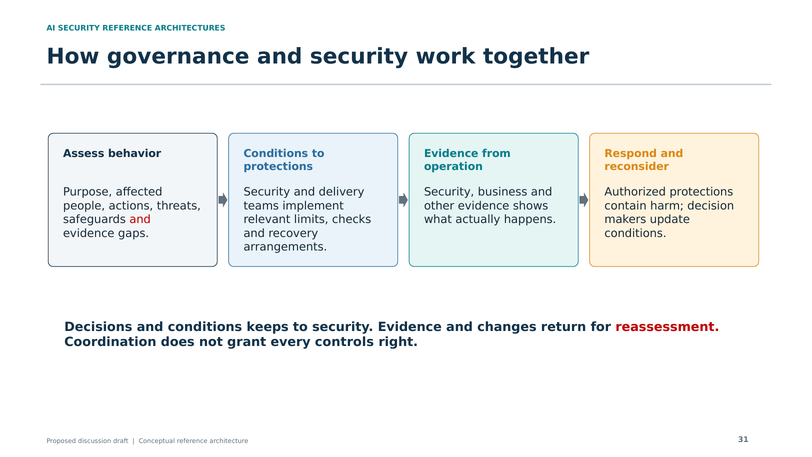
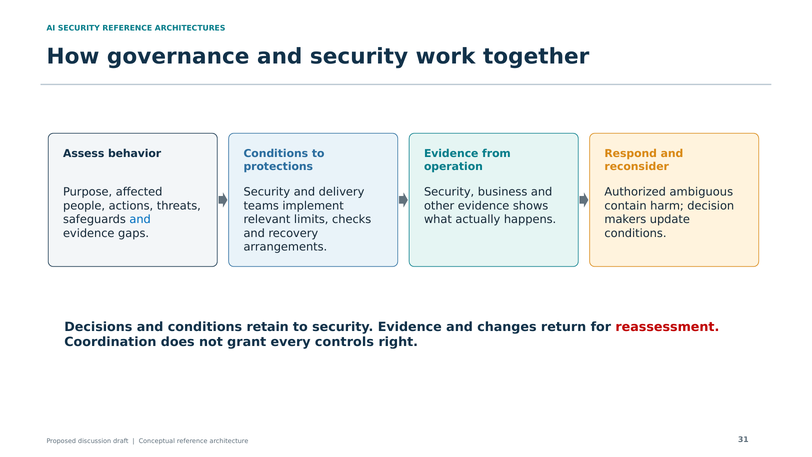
Authorized protections: protections -> ambiguous (701, 192)
and colour: red -> blue (140, 219)
keeps: keeps -> retain (268, 327)
